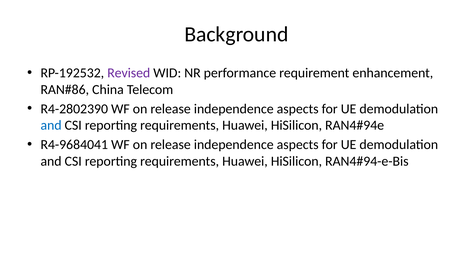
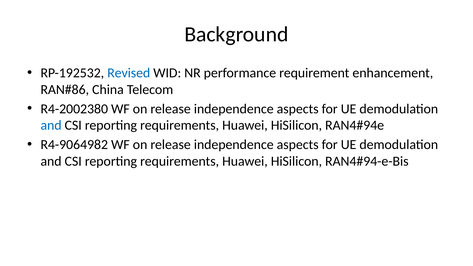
Revised colour: purple -> blue (129, 73)
R4-2802390: R4-2802390 -> R4-2002380 (74, 109)
R4-9684041: R4-9684041 -> R4-9064982 (74, 145)
